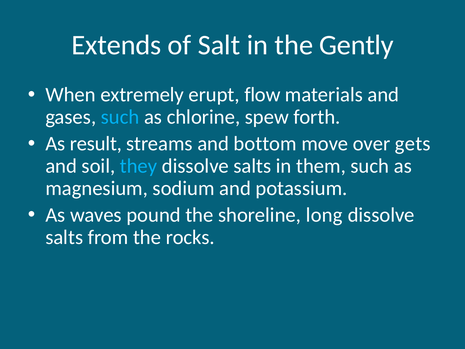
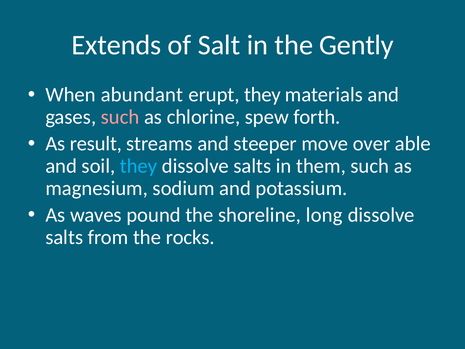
extremely: extremely -> abundant (142, 95)
erupt flow: flow -> they (262, 95)
such colour: light blue -> pink (120, 117)
bottom: bottom -> steeper (265, 144)
gets: gets -> able (413, 144)
